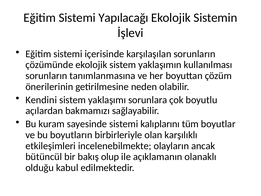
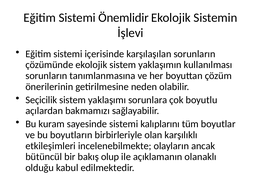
Yapılacağı: Yapılacağı -> Önemlidir (123, 18)
Kendini: Kendini -> Seçicilik (41, 100)
